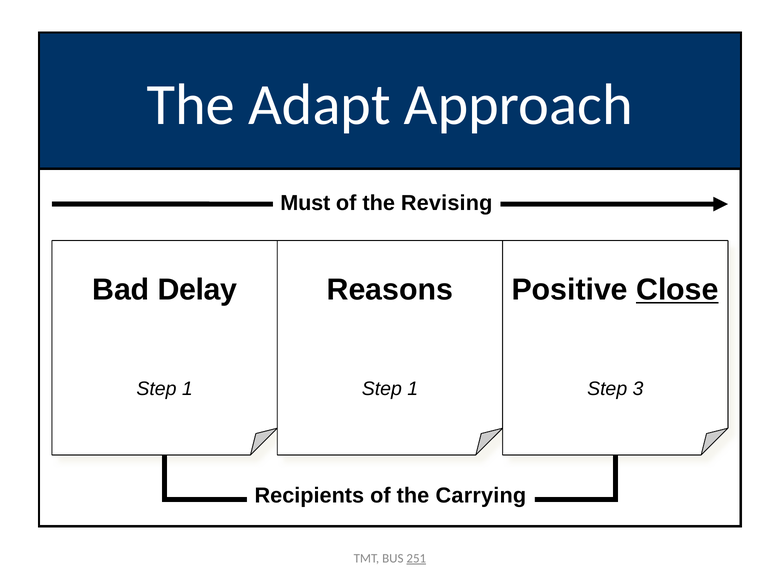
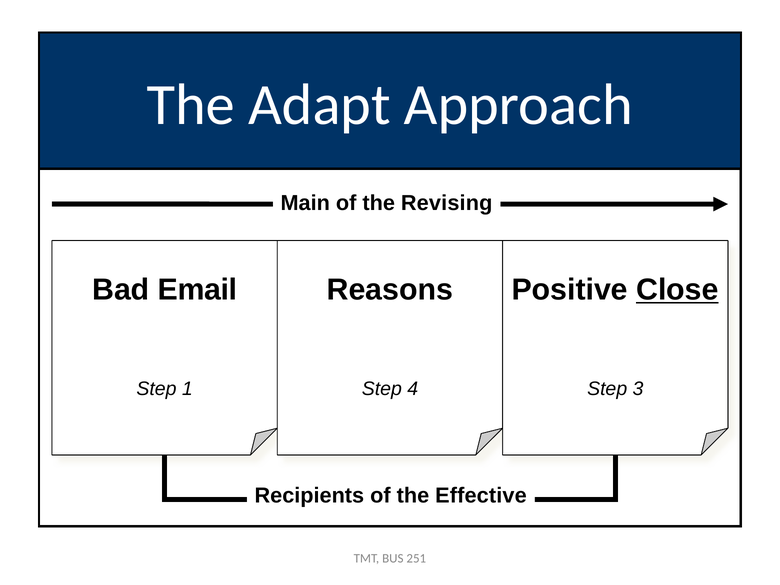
Must: Must -> Main (305, 203)
Delay: Delay -> Email (197, 290)
1: 1 -> 4 (413, 389)
Carrying: Carrying -> Effective (481, 495)
251 underline: present -> none (416, 559)
